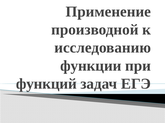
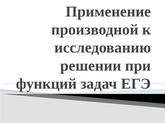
функции: функции -> решении (91, 66)
